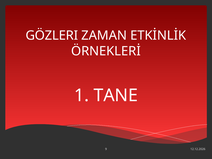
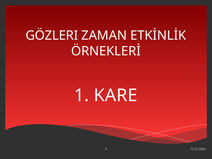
TANE: TANE -> KARE (116, 95)
